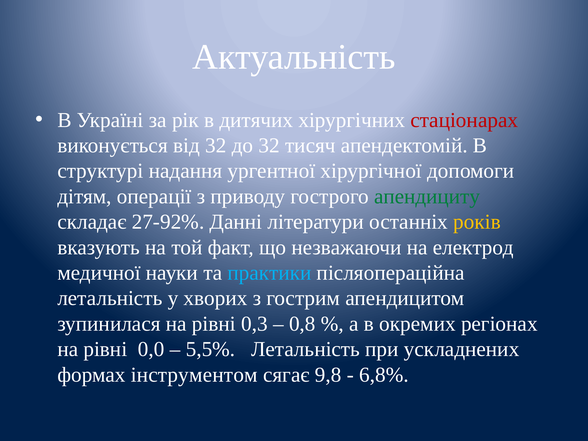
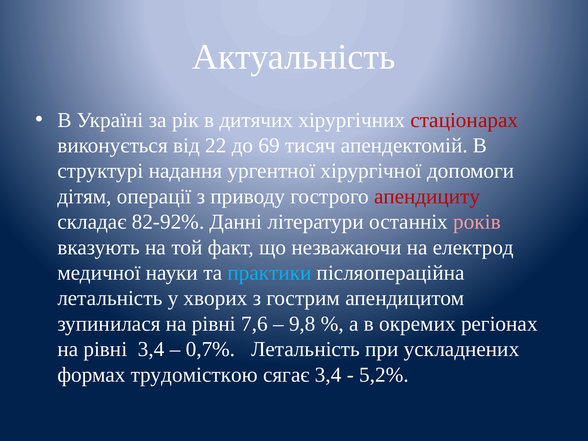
від 32: 32 -> 22 (216, 146)
до 32: 32 -> 69 (269, 146)
апендициту colour: green -> red (427, 196)
27-92%: 27-92% -> 82-92% (168, 222)
років colour: yellow -> pink (477, 222)
0,3: 0,3 -> 7,6 (254, 324)
0,8: 0,8 -> 9,8 (302, 324)
рівні 0,0: 0,0 -> 3,4 (151, 349)
5,5%: 5,5% -> 0,7% (211, 349)
інструментом: інструментом -> трудомісткою (194, 375)
сягає 9,8: 9,8 -> 3,4 (328, 375)
6,8%: 6,8% -> 5,2% (384, 375)
